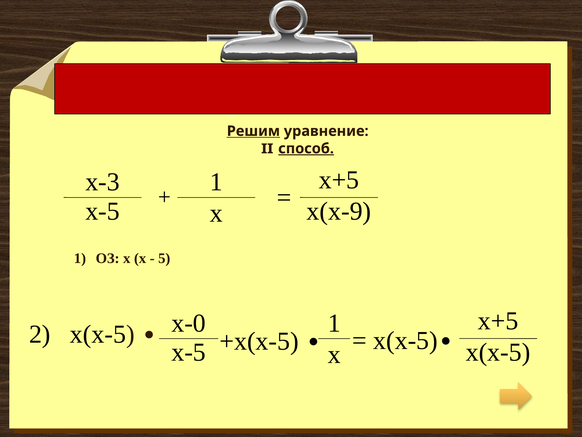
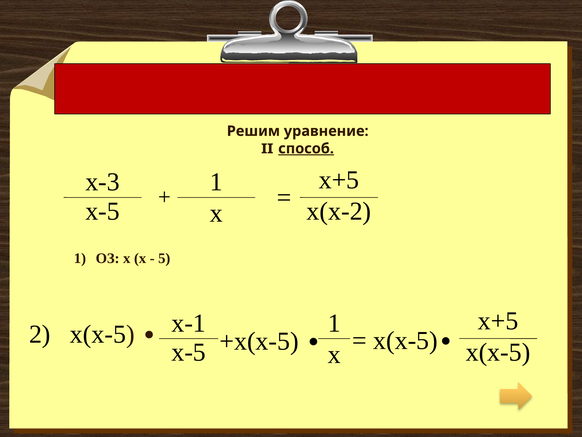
Решим underline: present -> none (253, 131)
х(х-9: х(х-9 -> х(х-2 (339, 211)
х-0: х-0 -> х-1 (189, 323)
